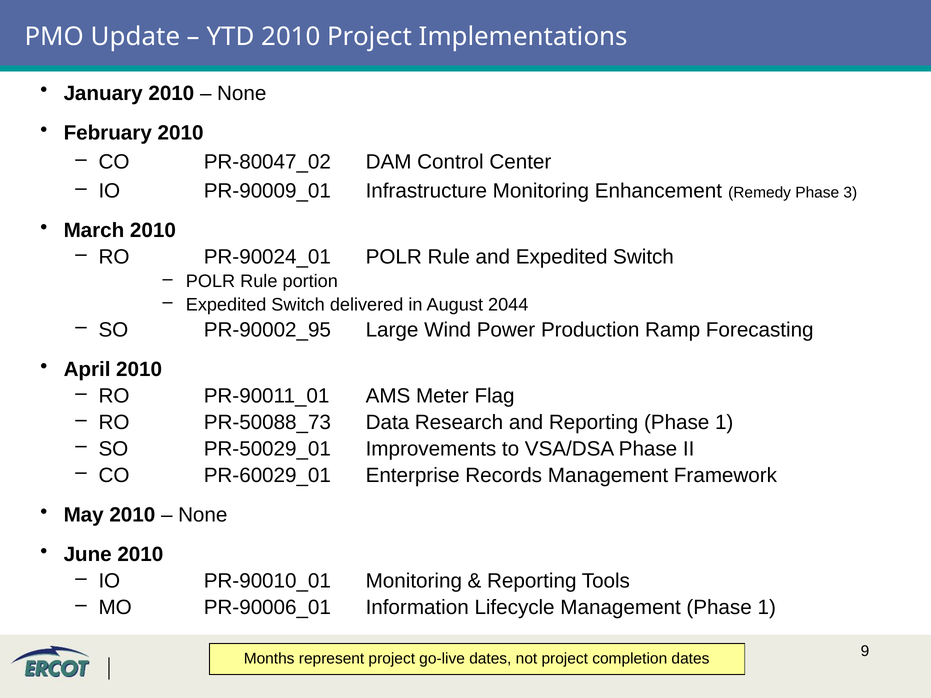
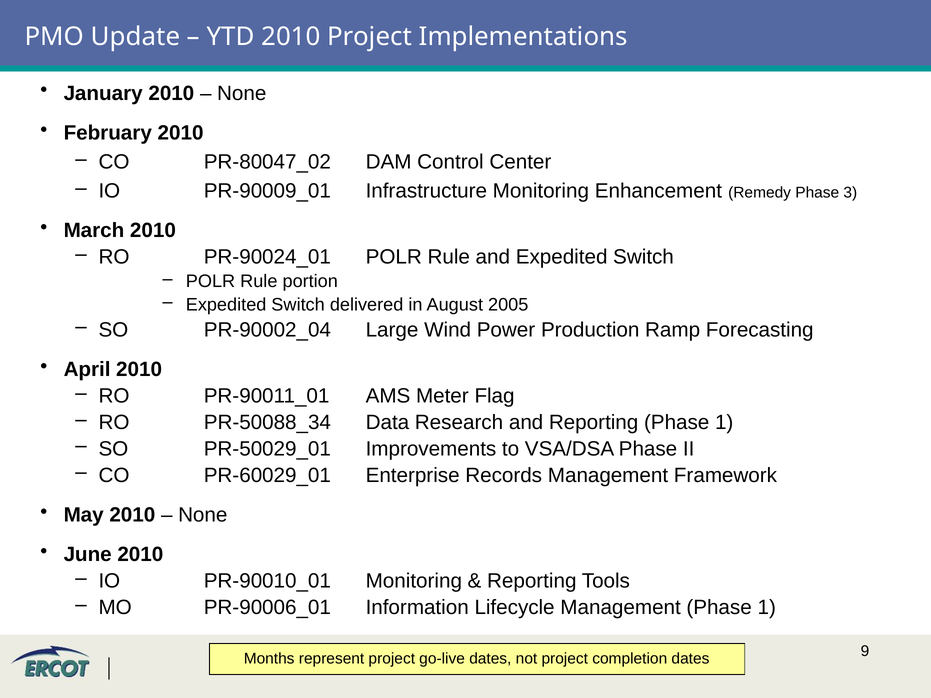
2044: 2044 -> 2005 (508, 305)
PR-90002_95: PR-90002_95 -> PR-90002_04 (267, 330)
PR-50088_73: PR-50088_73 -> PR-50088_34 (267, 422)
